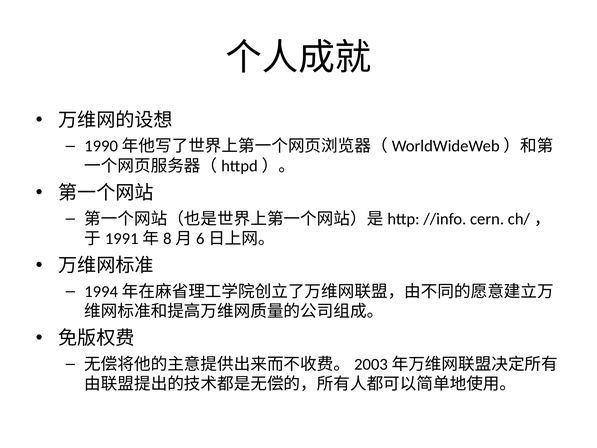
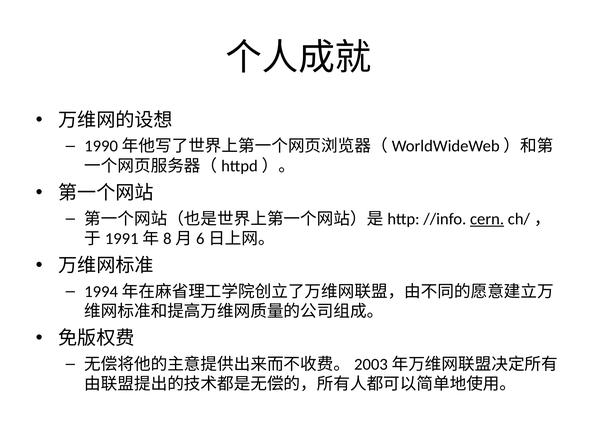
cern underline: none -> present (487, 219)
